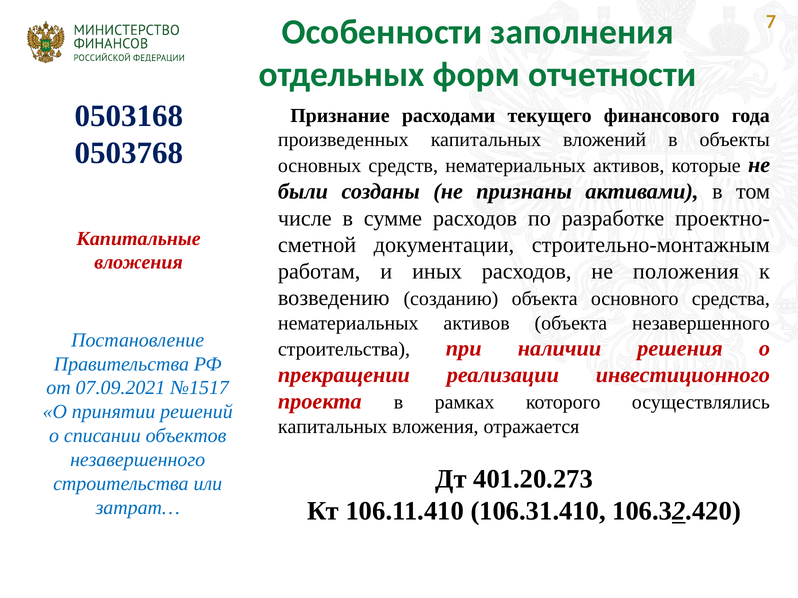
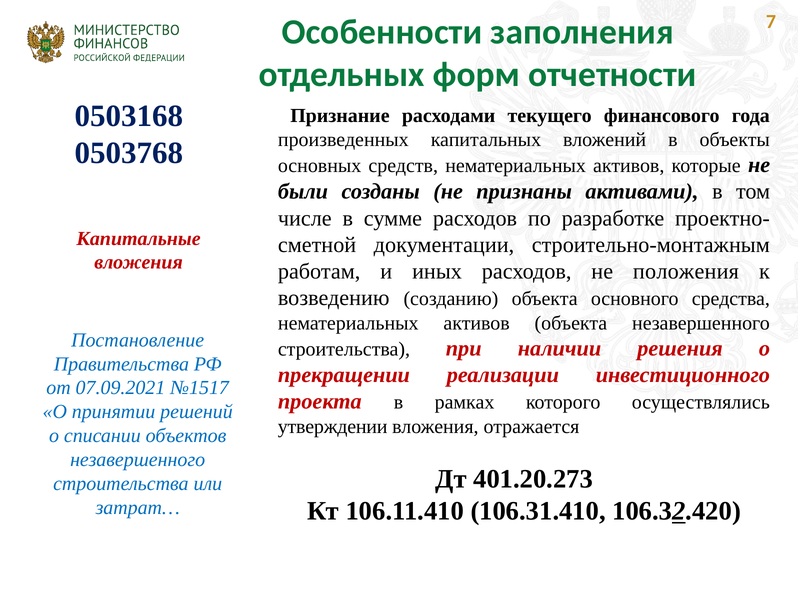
капитальных: капитальных -> утверждении (333, 427)
